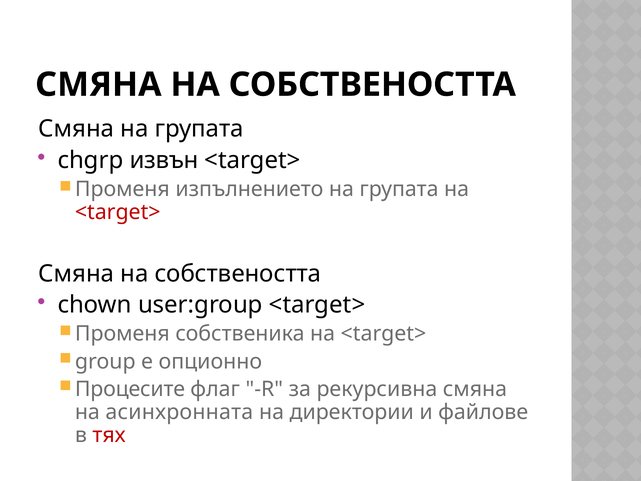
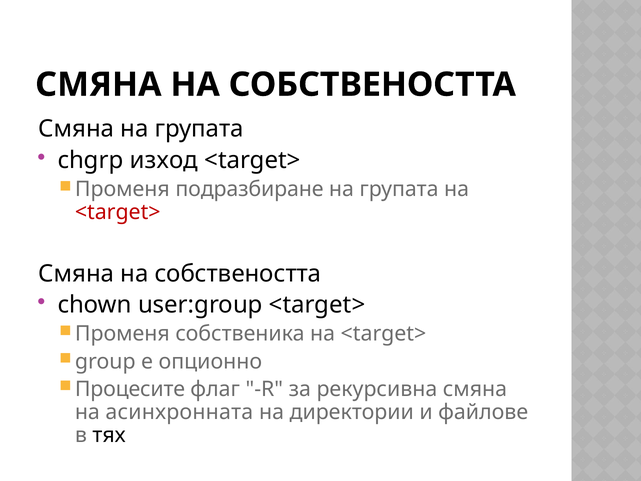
извън: извън -> изход (164, 160)
изпълнението: изпълнението -> подразбиране (249, 189)
тях colour: red -> black (109, 435)
